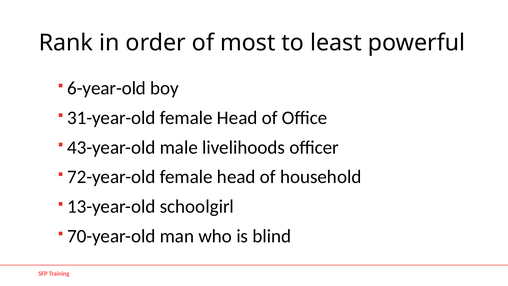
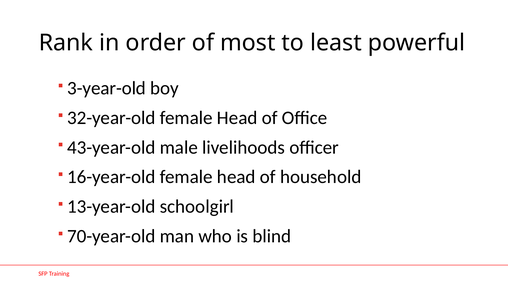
6-year-old: 6-year-old -> 3-year-old (107, 88)
31-year-old: 31-year-old -> 32-year-old (111, 118)
72-year-old: 72-year-old -> 16-year-old (111, 177)
